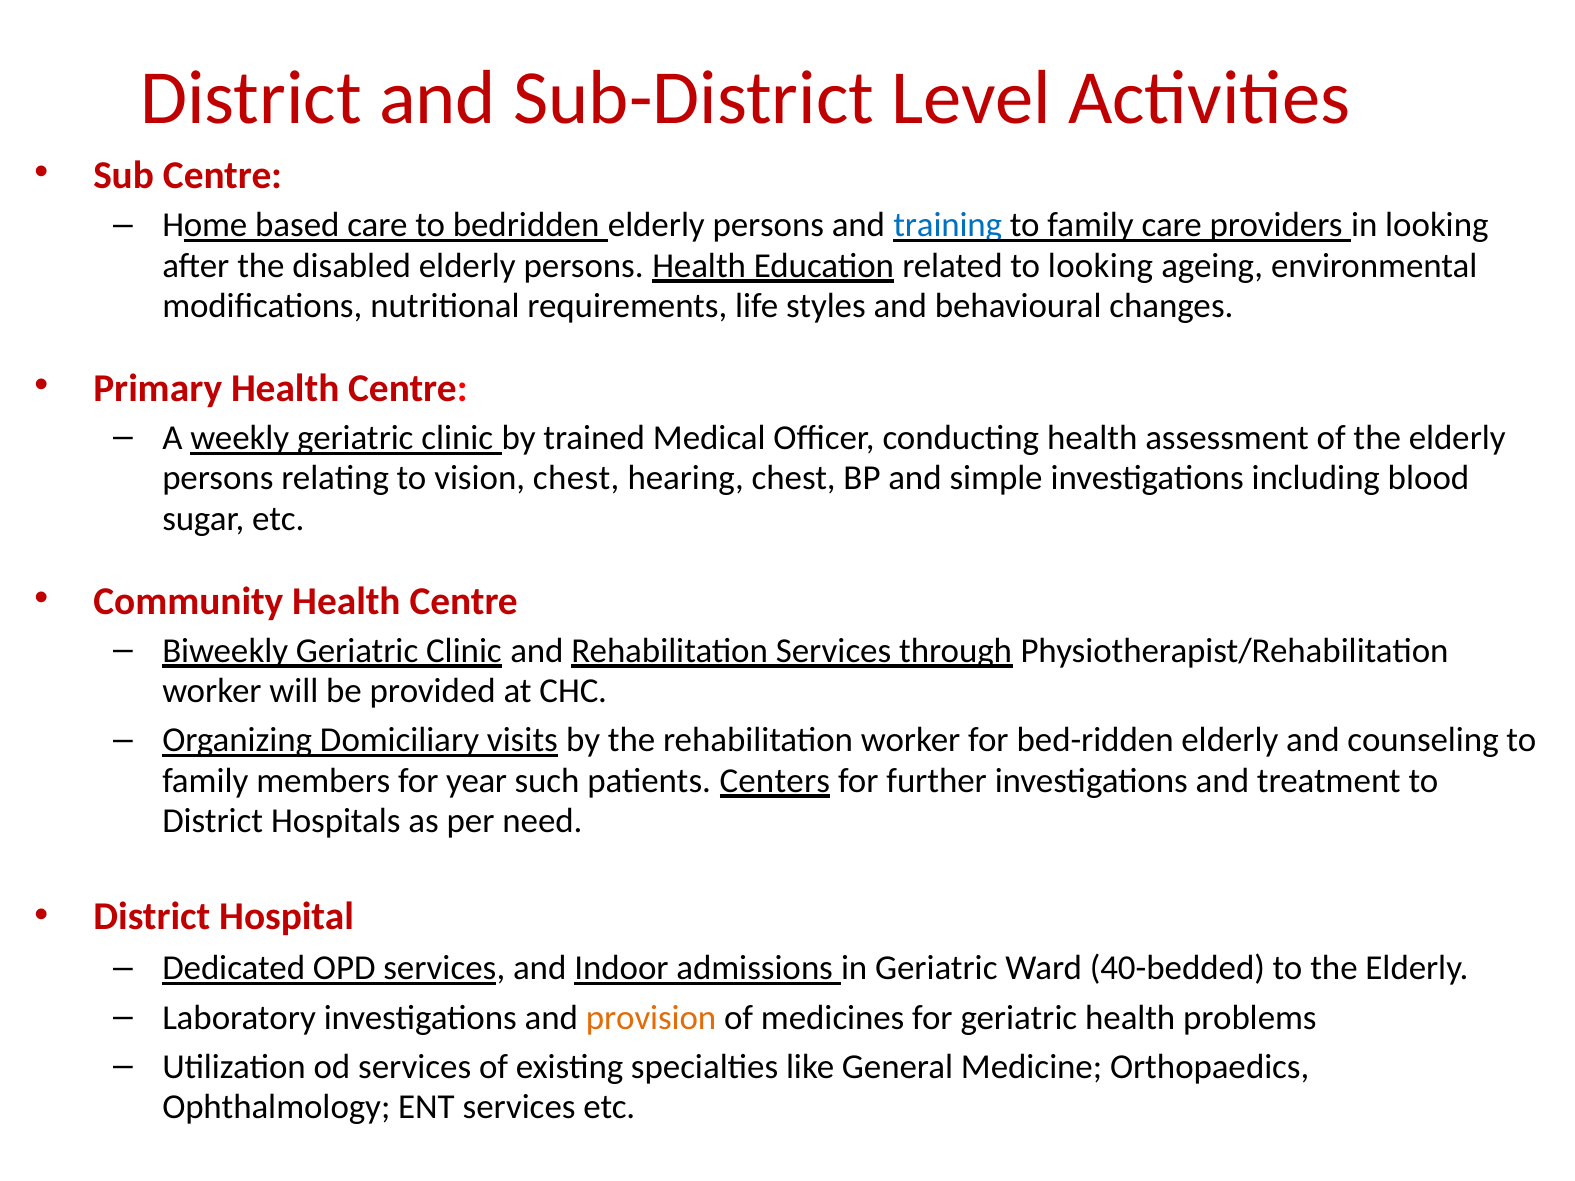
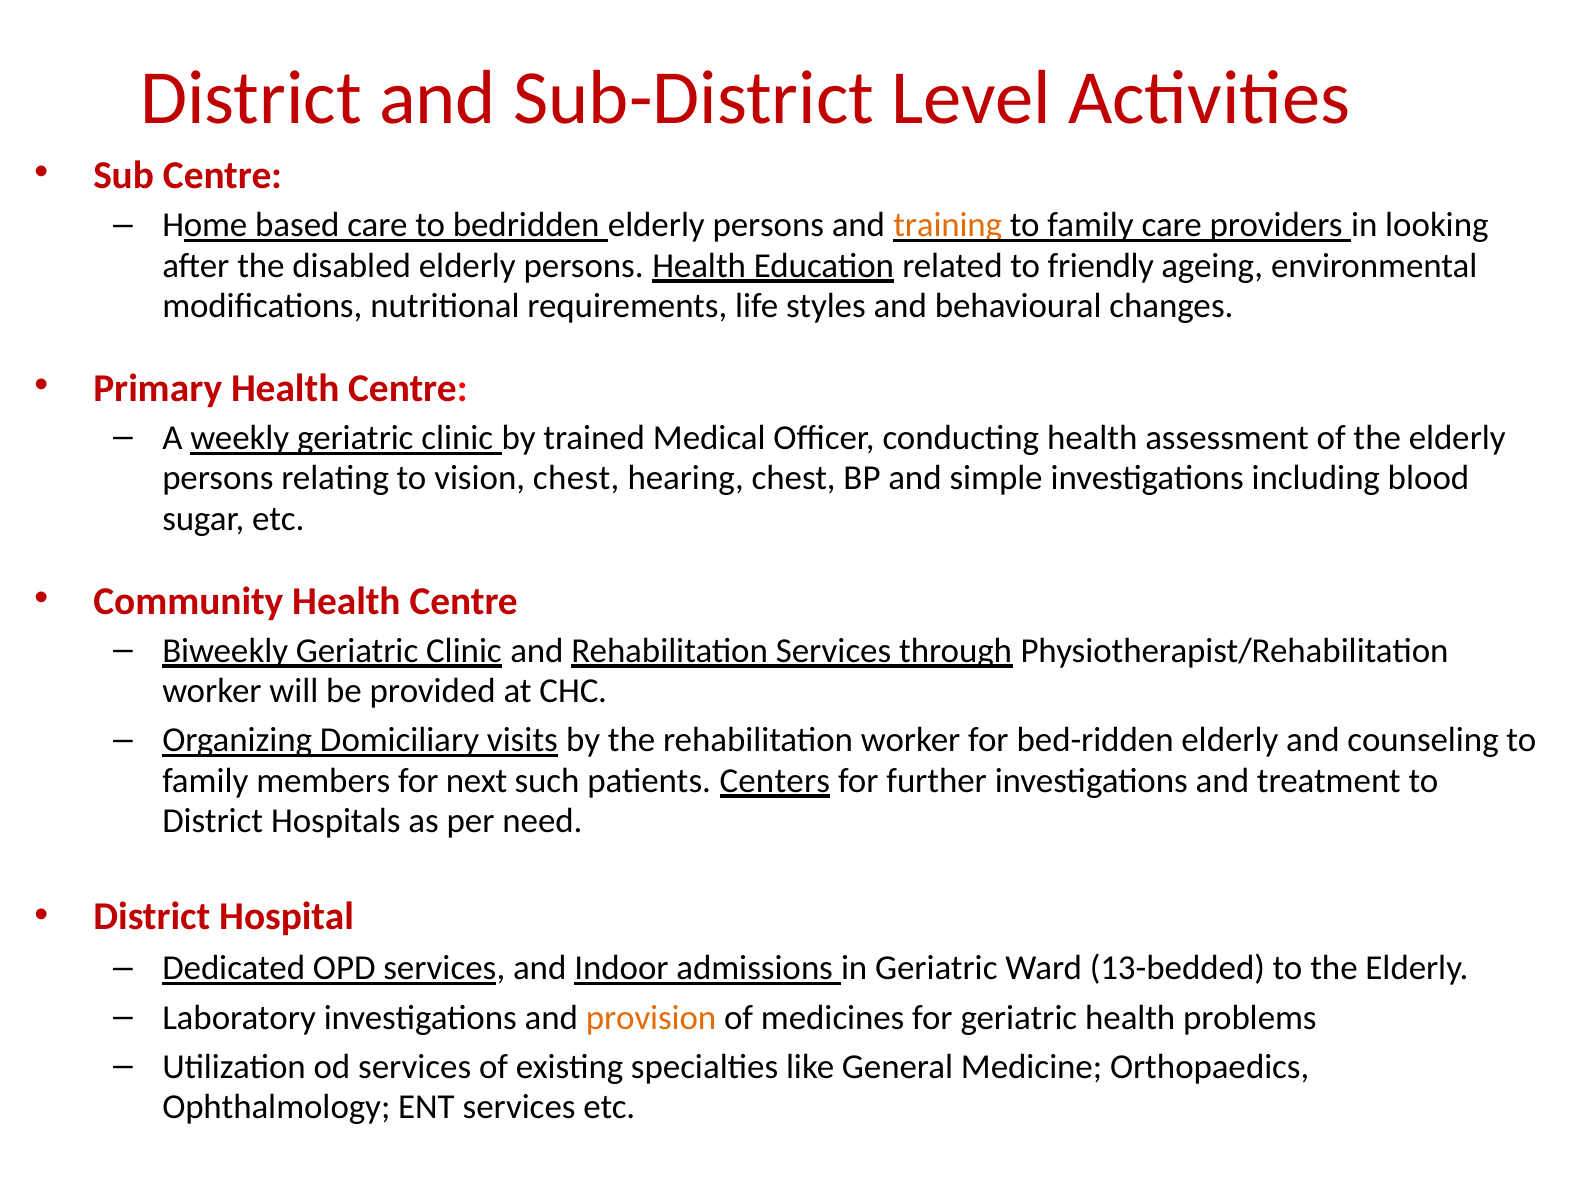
training colour: blue -> orange (948, 225)
to looking: looking -> friendly (1101, 266)
year: year -> next (477, 781)
40-bedded: 40-bedded -> 13-bedded (1177, 968)
